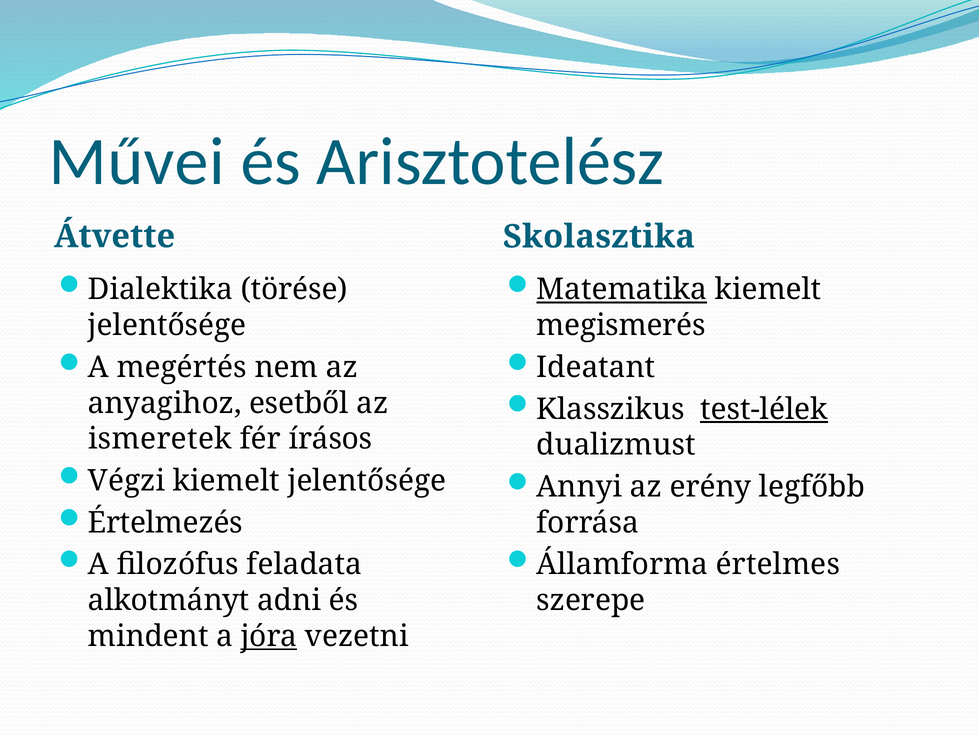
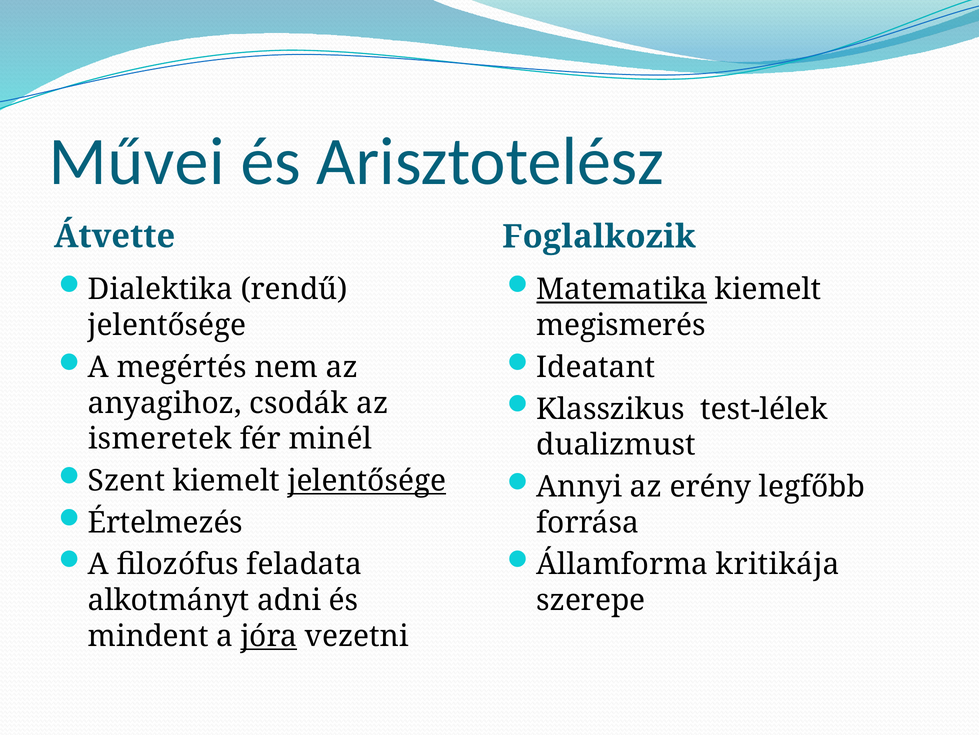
Skolasztika: Skolasztika -> Foglalkozik (599, 236)
törése: törése -> rendű (294, 289)
test-lélek underline: present -> none (764, 409)
esetből: esetből -> csodák (299, 403)
írásos: írásos -> minél (330, 439)
Végzi: Végzi -> Szent (127, 480)
jelentősége underline: none -> present (367, 480)
értelmes: értelmes -> kritikája (778, 564)
